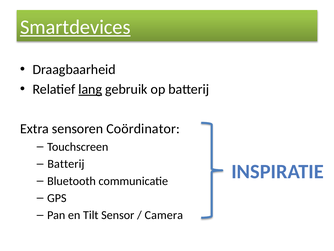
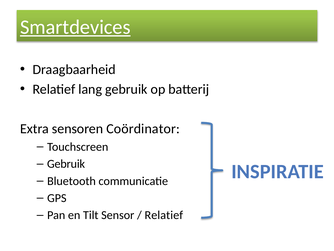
lang underline: present -> none (90, 89)
Batterij: Batterij -> Gebruik (66, 164)
Camera: Camera -> Relatief (164, 215)
